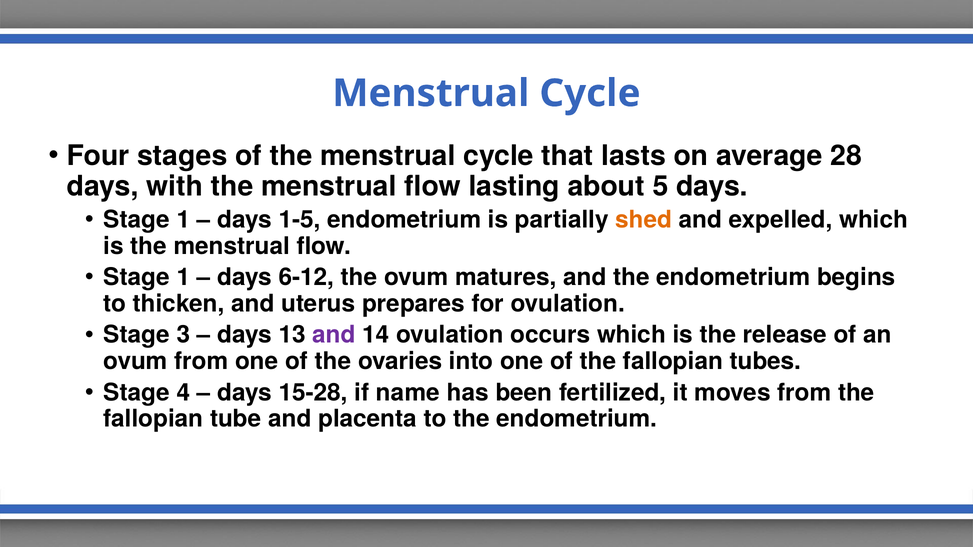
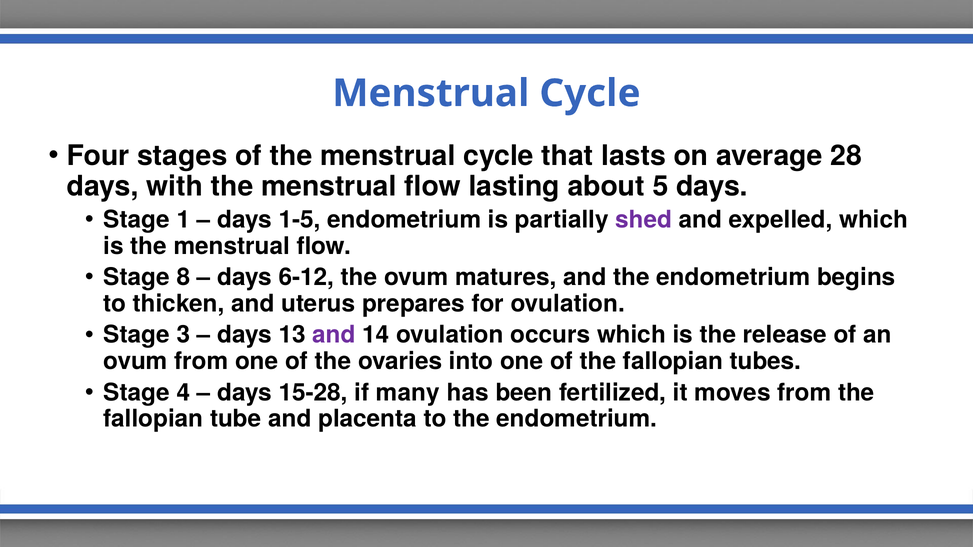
shed colour: orange -> purple (644, 220)
1: 1 -> 8 (183, 278)
name: name -> many (408, 393)
